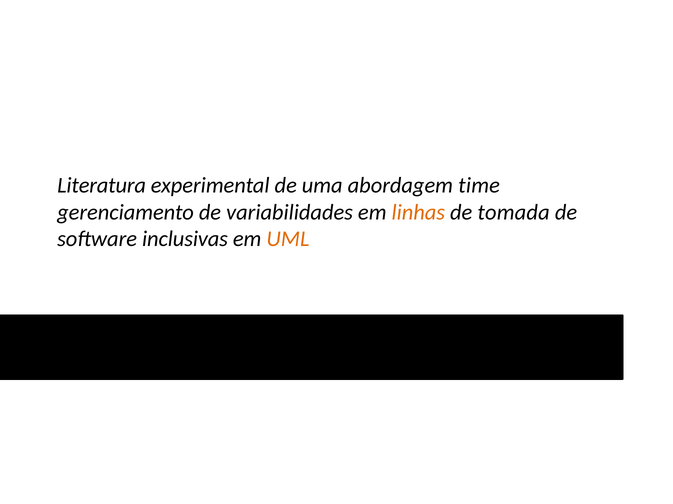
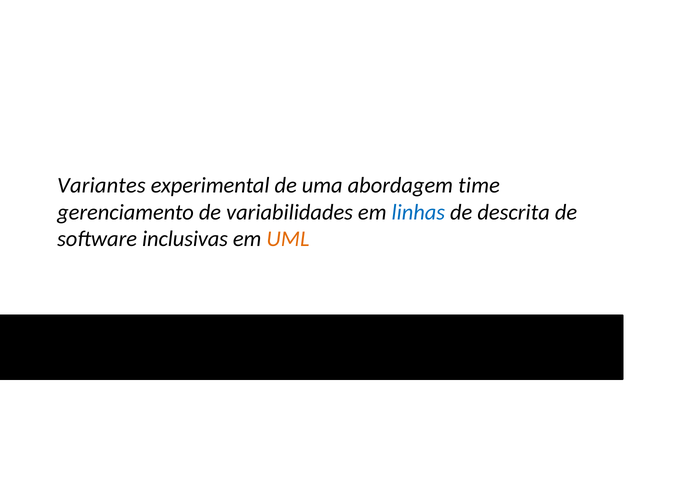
Literatura: Literatura -> Variantes (101, 186)
linhas colour: orange -> blue (418, 212)
tomada: tomada -> descrita (514, 212)
